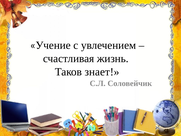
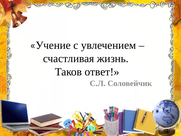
знает: знает -> ответ (102, 72)
